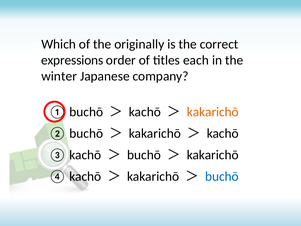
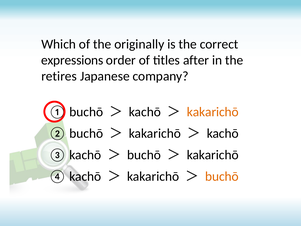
each: each -> after (196, 60)
winter: winter -> retires (59, 76)
buchō colour: blue -> orange (222, 176)
